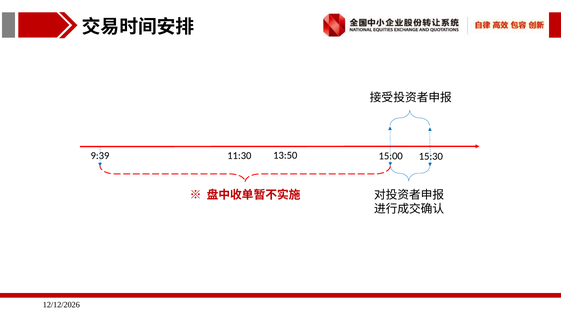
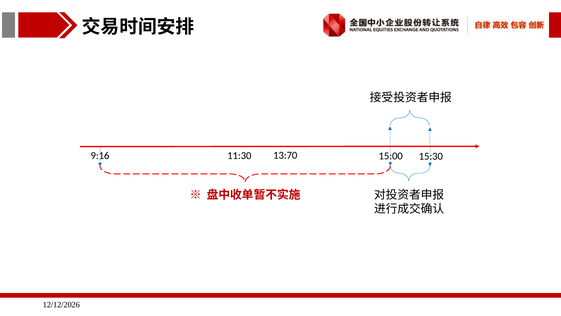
9:39: 9:39 -> 9:16 (100, 155)
13:50: 13:50 -> 13:70 (285, 155)
